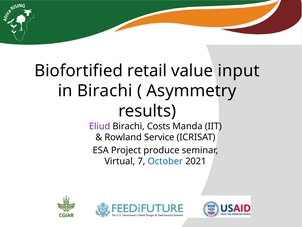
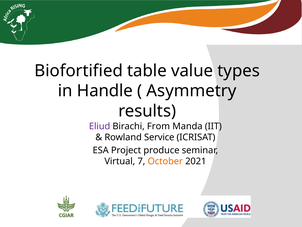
retail: retail -> table (147, 71)
input: input -> types (239, 71)
in Birachi: Birachi -> Handle (105, 91)
Costs: Costs -> From (158, 126)
October colour: blue -> orange (165, 161)
